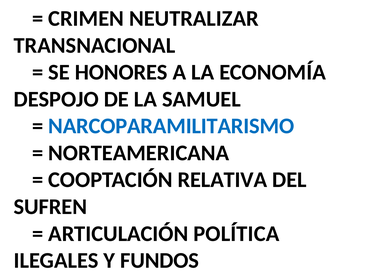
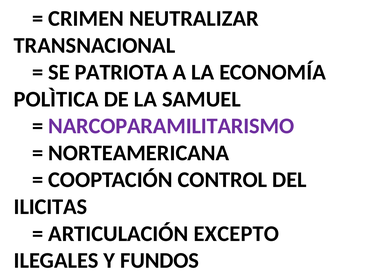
HONORES: HONORES -> PATRIOTA (121, 72)
DESPOJO: DESPOJO -> POLÌTICA (56, 99)
NARCOPARAMILITARISMO colour: blue -> purple (171, 126)
RELATIVA: RELATIVA -> CONTROL (222, 180)
SUFREN: SUFREN -> ILICITAS (50, 207)
POLÍTICA: POLÍTICA -> EXCEPTO (236, 234)
